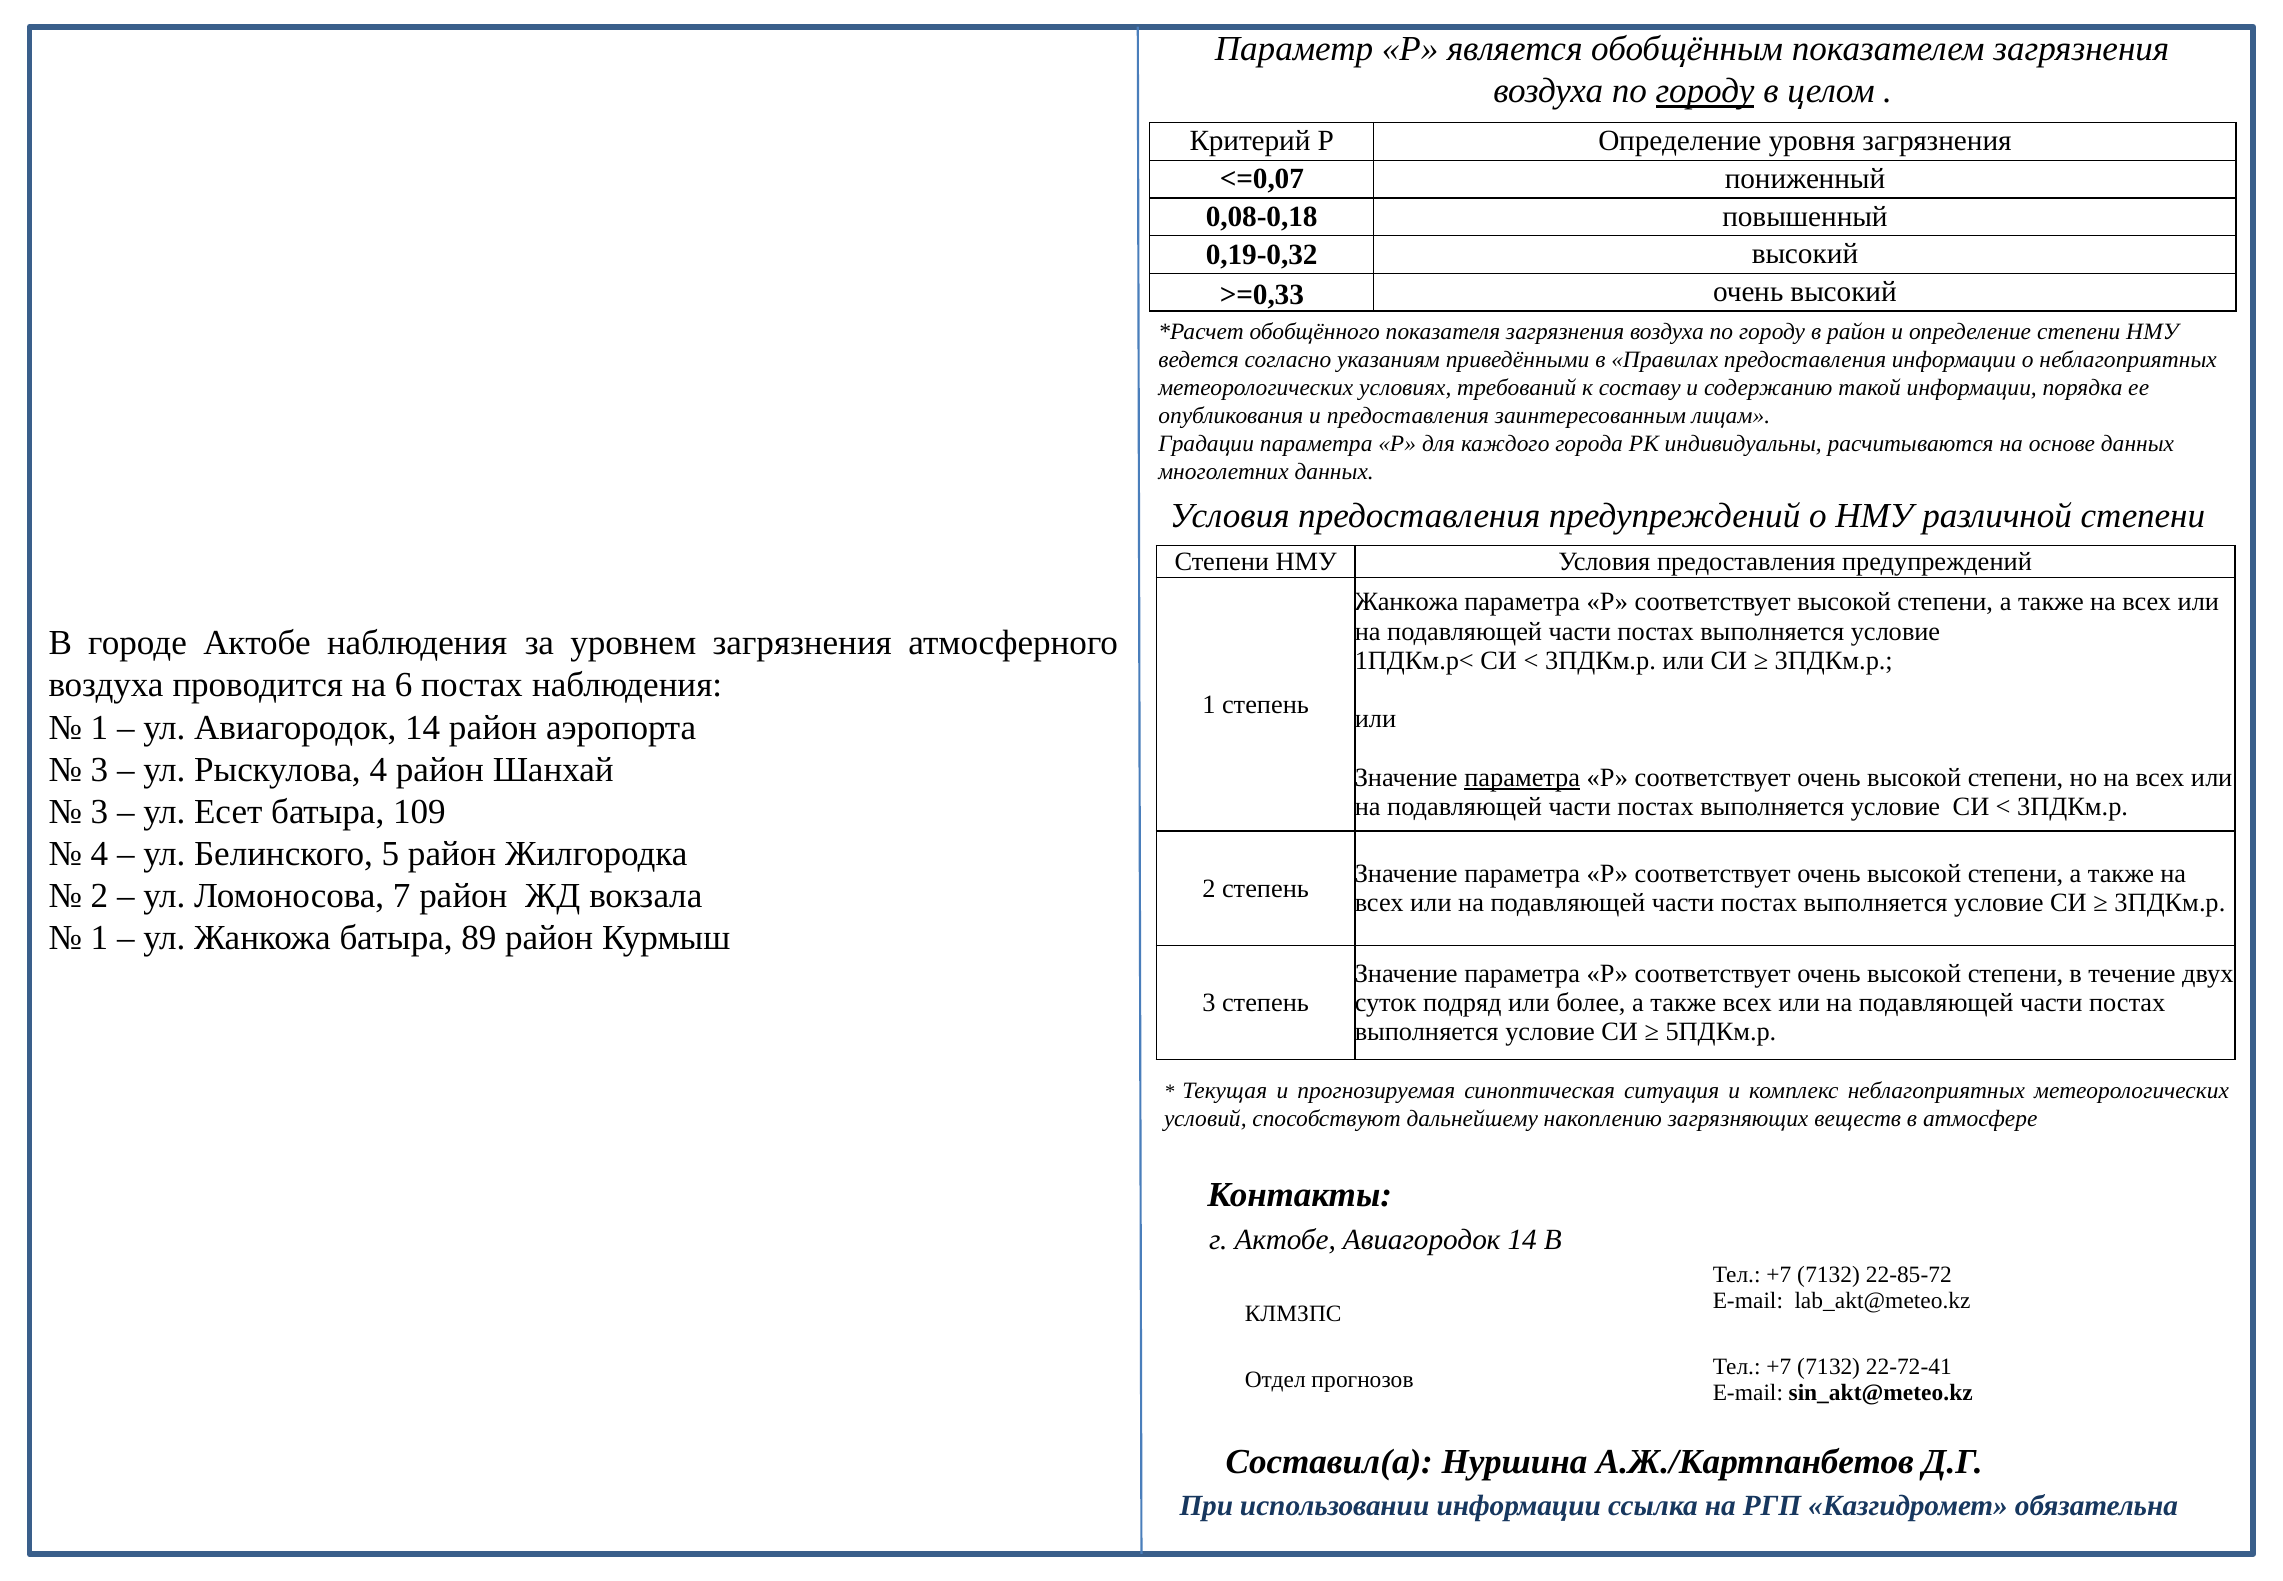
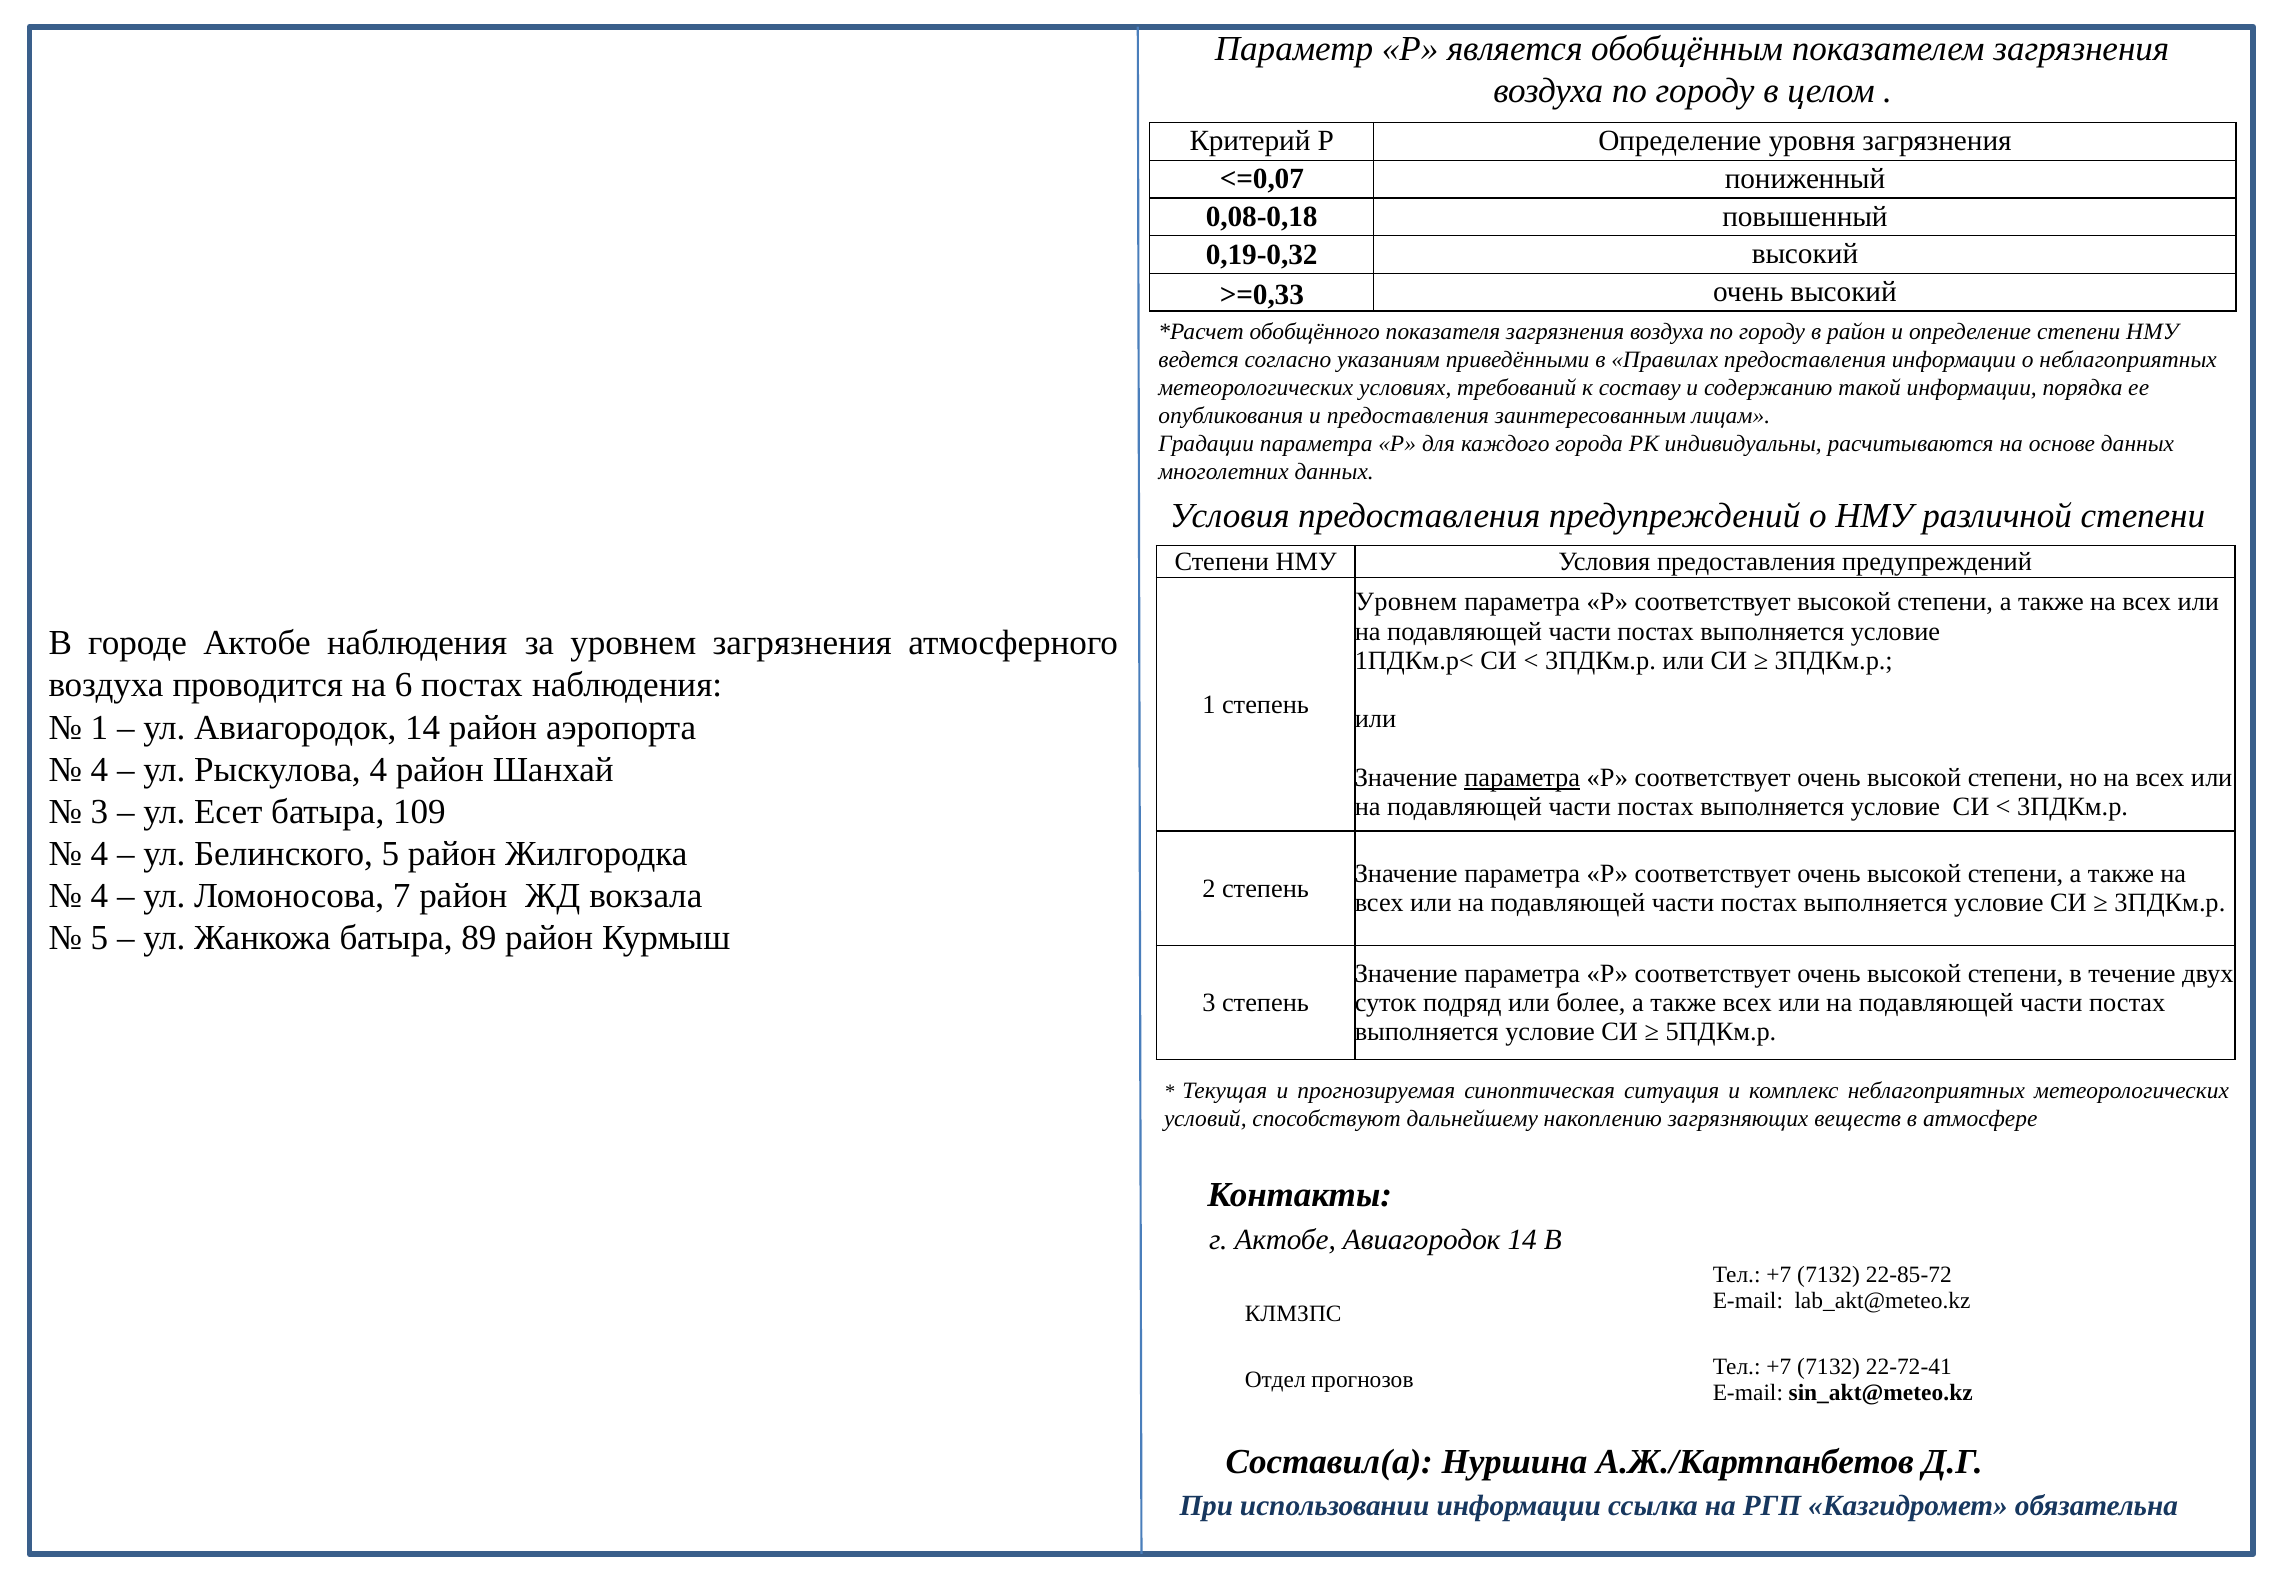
городу underline: present -> none (1705, 91)
Жанкожа: Жанкожа -> Уровнем (1406, 602)
3: 3 -> 4 (99, 769)
2: 2 -> 4 (99, 896)
1: 1 -> 5 (99, 938)
